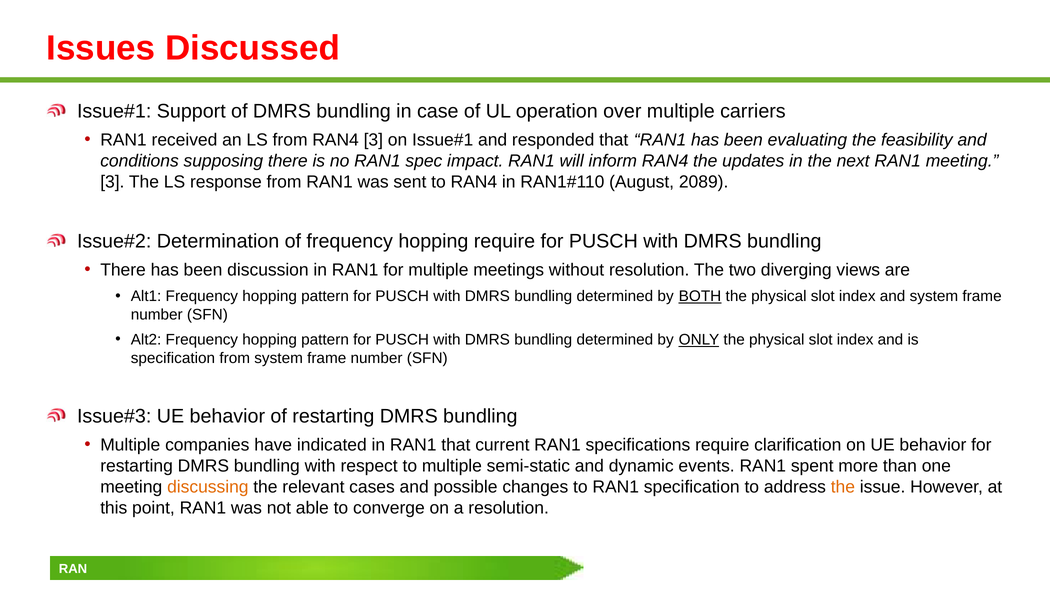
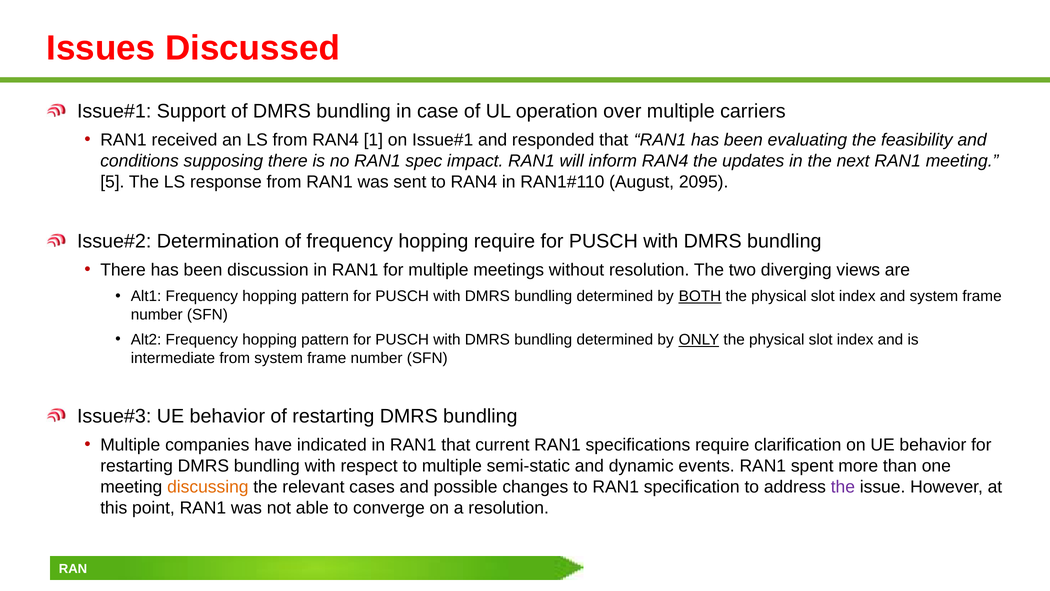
RAN4 3: 3 -> 1 (373, 140)
3: 3 -> 5 (112, 182)
2089: 2089 -> 2095 (704, 182)
specification: specification -> intermediate (173, 358)
the colour: orange -> purple (843, 487)
